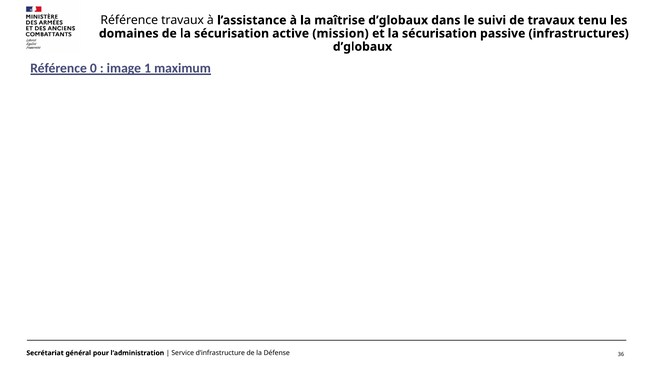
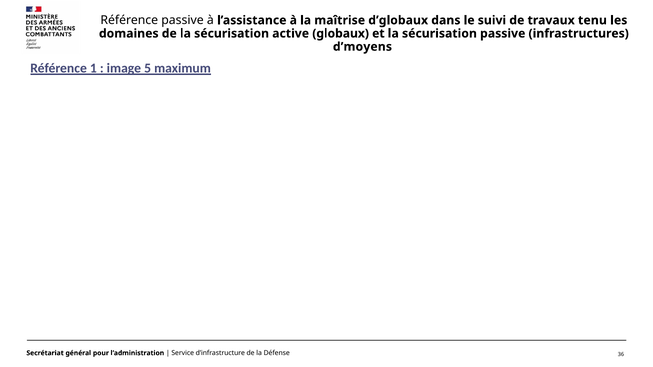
Référence travaux: travaux -> passive (182, 20)
mission: mission -> globaux (341, 34)
d’globaux: d’globaux -> d’moyens (362, 47)
0: 0 -> 1 (93, 68)
1: 1 -> 5 (148, 68)
